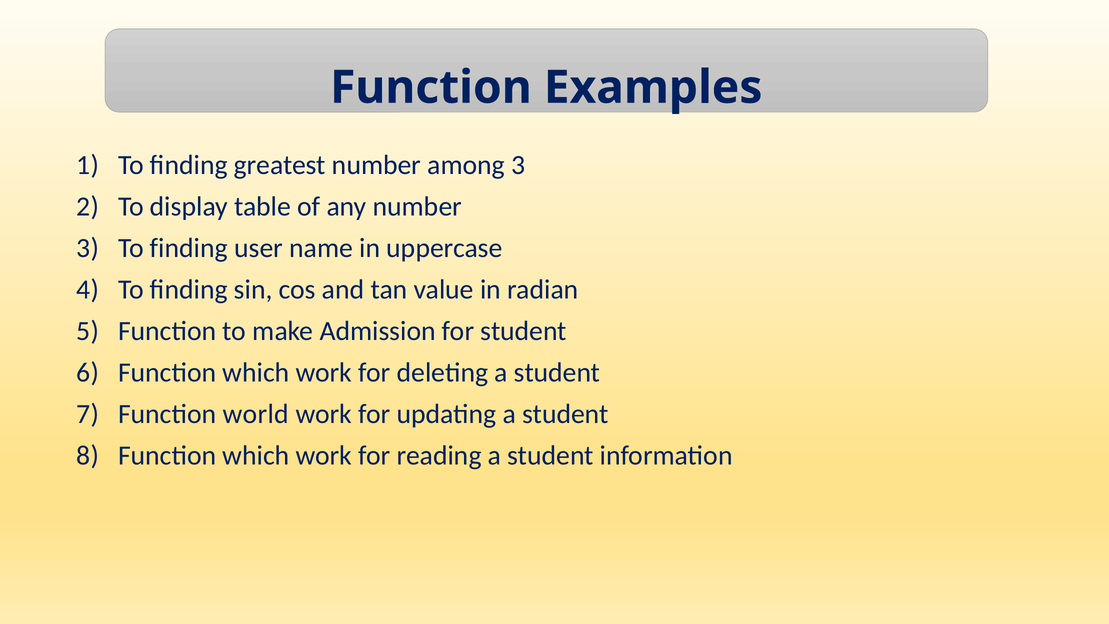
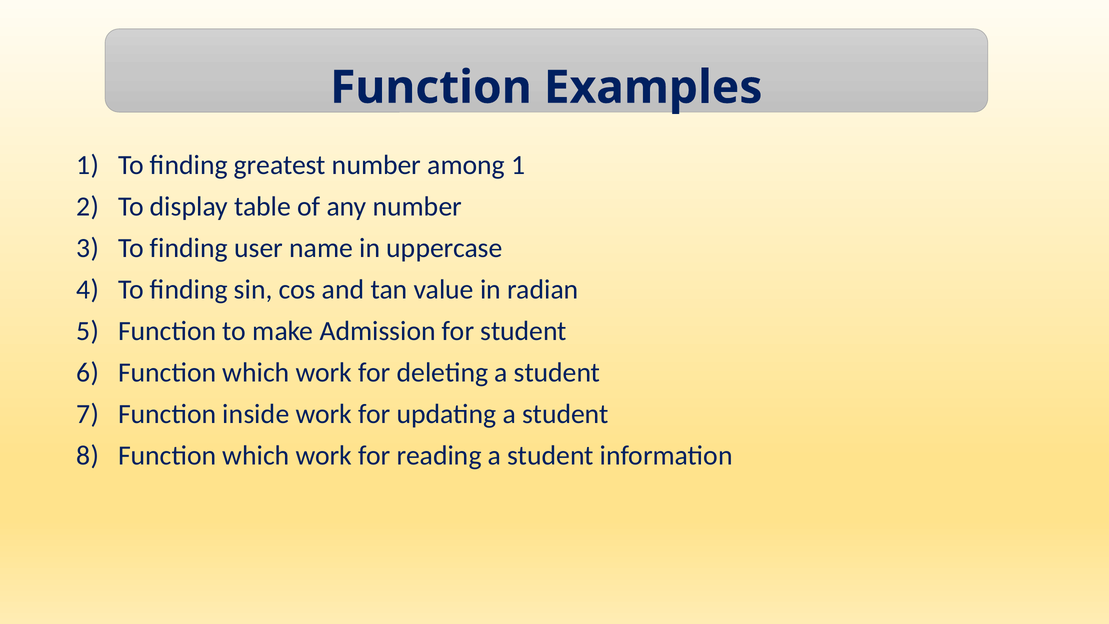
among 3: 3 -> 1 (518, 165)
world: world -> inside (256, 414)
